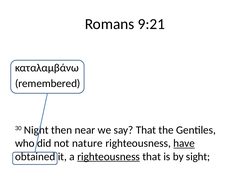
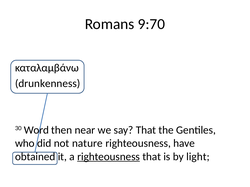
9:21: 9:21 -> 9:70 (151, 24)
remembered: remembered -> drunkenness (48, 84)
Night: Night -> Word (36, 130)
have underline: present -> none (184, 144)
sight: sight -> light (198, 157)
